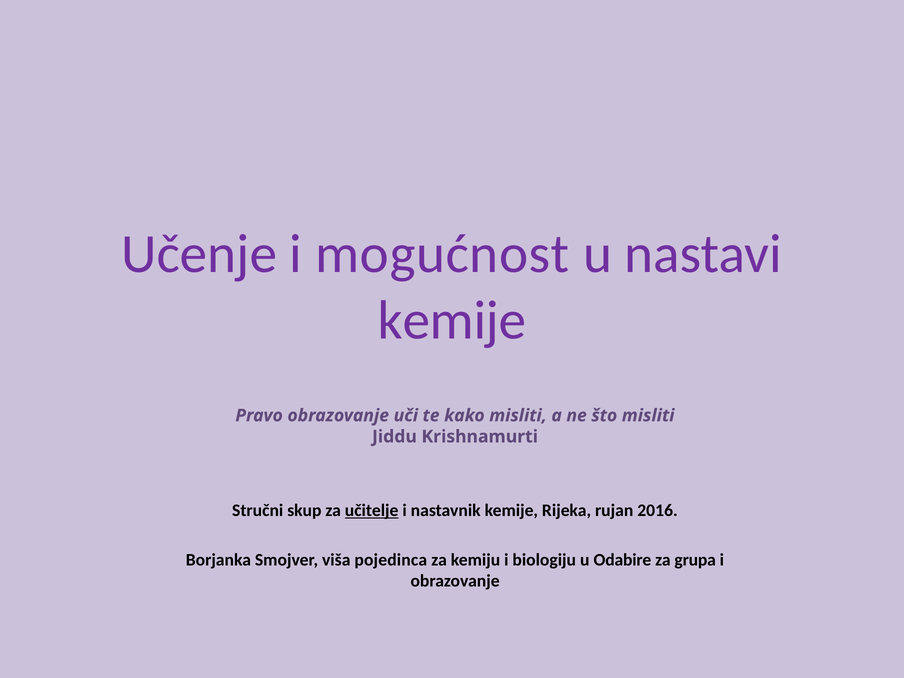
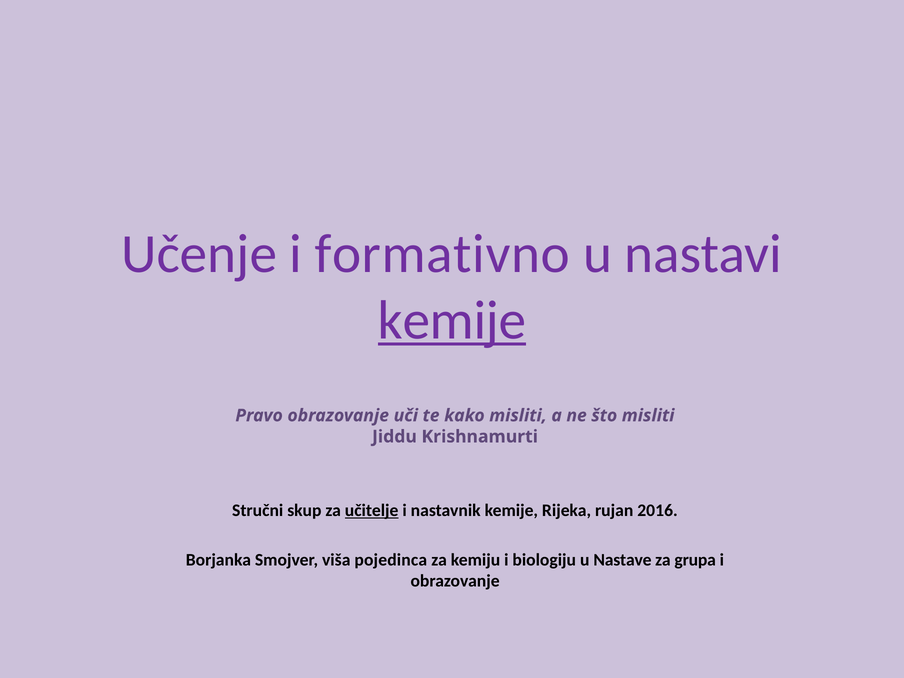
mogućnost: mogućnost -> formativno (442, 254)
kemije underline: none -> present (452, 320)
Odabire: Odabire -> Nastave (622, 560)
